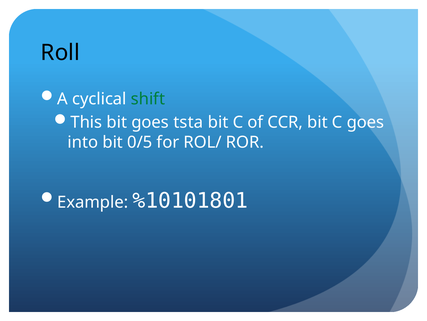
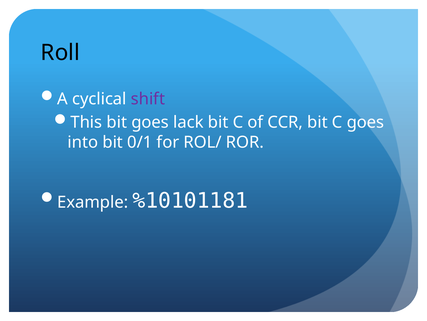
shift colour: green -> purple (148, 99)
tsta: tsta -> lack (188, 122)
0/5: 0/5 -> 0/1 (140, 142)
%10101801: %10101801 -> %10101181 (190, 200)
